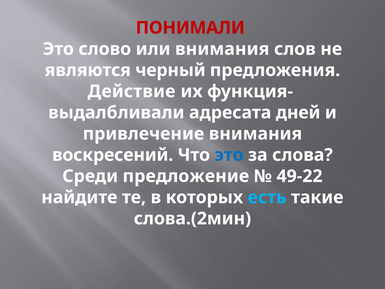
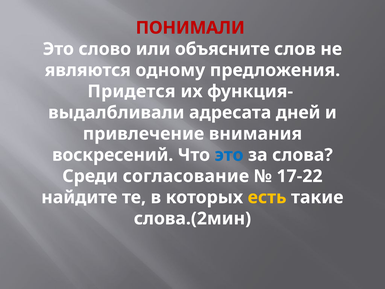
или внимания: внимания -> объясните (222, 49)
черный: черный -> одному (170, 70)
Действие: Действие -> Придется (131, 91)
предложение: предложение -> согласование (186, 176)
49-22: 49-22 -> 17-22 (300, 176)
есть colour: light blue -> yellow (267, 197)
